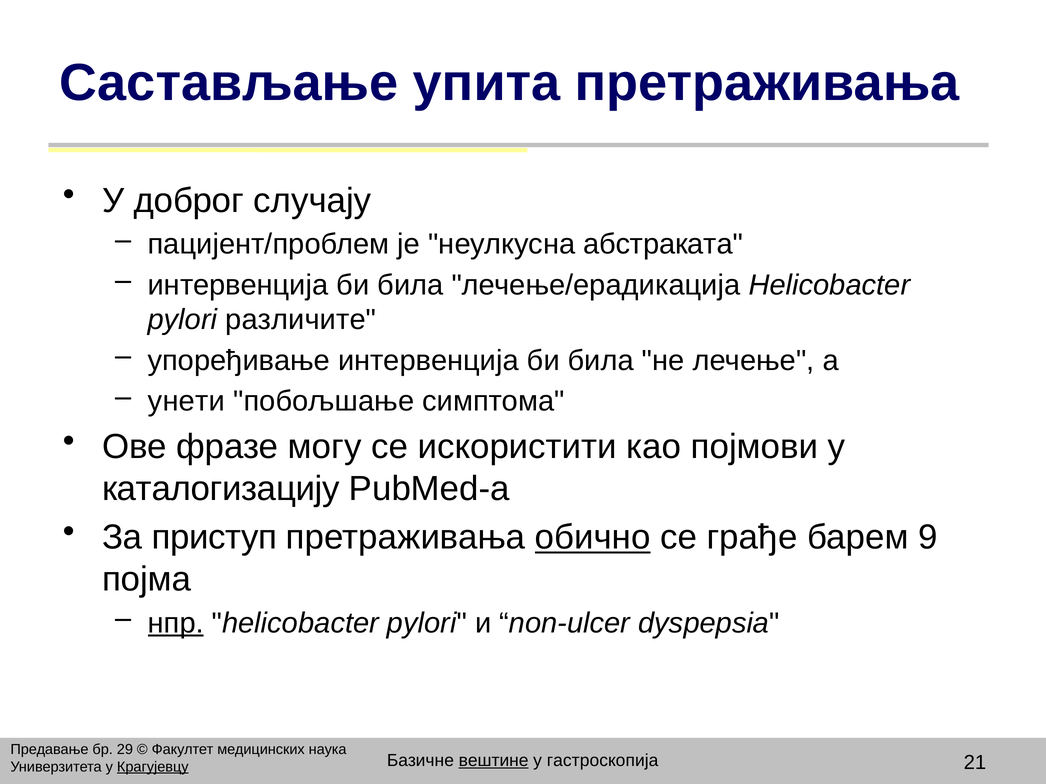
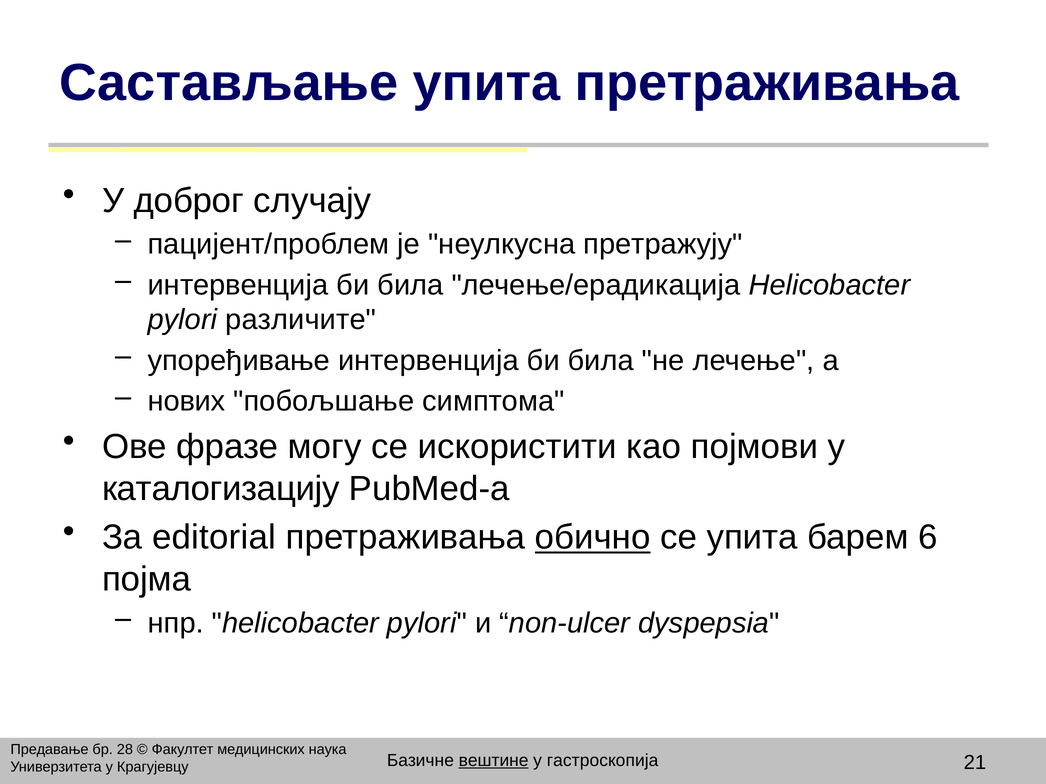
абстраката: абстраката -> претражују (663, 244)
унети: унети -> нових (187, 401)
приступ: приступ -> editorial (214, 538)
се грађе: грађе -> упита (752, 538)
9: 9 -> 6 (928, 538)
нпр underline: present -> none (176, 623)
29: 29 -> 28 (125, 750)
Крагујевцу underline: present -> none (153, 767)
